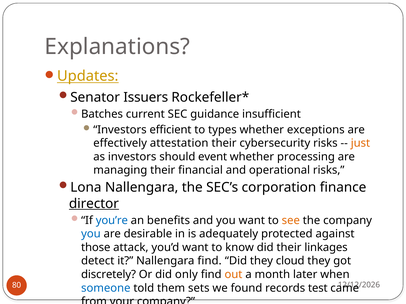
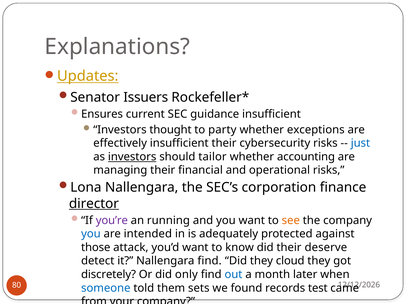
Batches: Batches -> Ensures (102, 114)
efficient: efficient -> thought (171, 130)
types: types -> party (222, 130)
effectively attestation: attestation -> insufficient (179, 143)
just colour: orange -> blue (360, 143)
investors underline: none -> present (132, 157)
event: event -> tailor (213, 157)
processing: processing -> accounting (306, 157)
you’re colour: blue -> purple (112, 221)
benefits: benefits -> running (168, 221)
desirable: desirable -> intended (148, 234)
linkages: linkages -> deserve (326, 248)
out colour: orange -> blue (233, 275)
